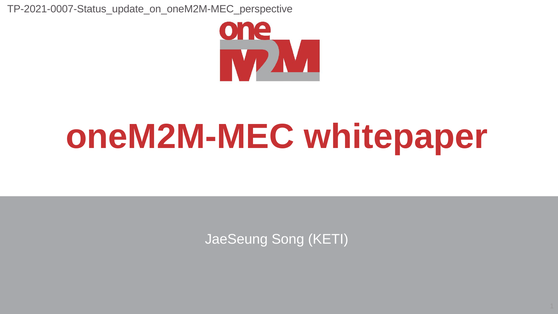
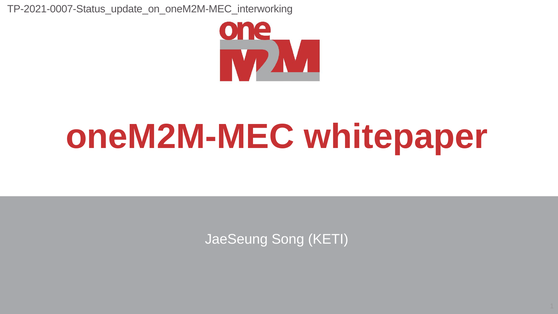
TP-2021-0007-Status_update_on_oneM2M-MEC_perspective: TP-2021-0007-Status_update_on_oneM2M-MEC_perspective -> TP-2021-0007-Status_update_on_oneM2M-MEC_interworking (150, 9)
